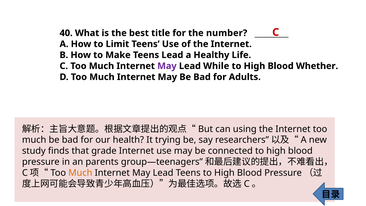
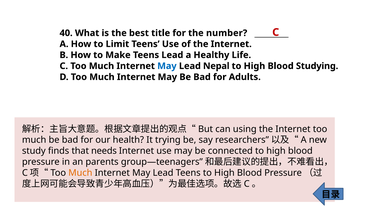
May colour: purple -> blue (167, 66)
While: While -> Nepal (216, 66)
Whether: Whether -> Studying (317, 66)
grade: grade -> needs (104, 151)
